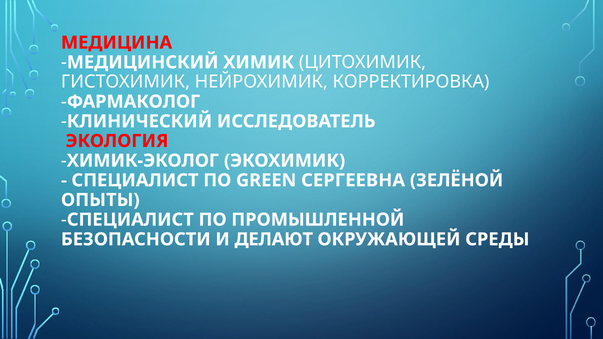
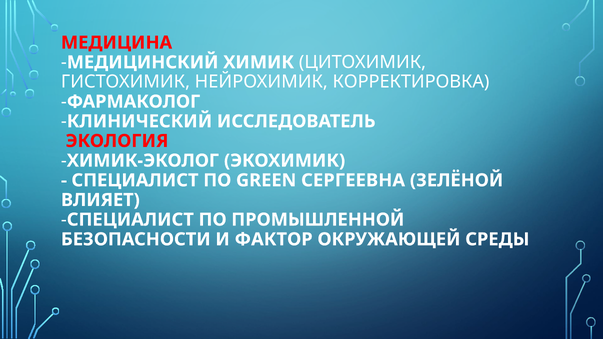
ОПЫТЫ: ОПЫТЫ -> ВЛИЯЕТ (100, 200)
ДЕЛАЮТ: ДЕЛАЮТ -> ФАКТОР (274, 239)
